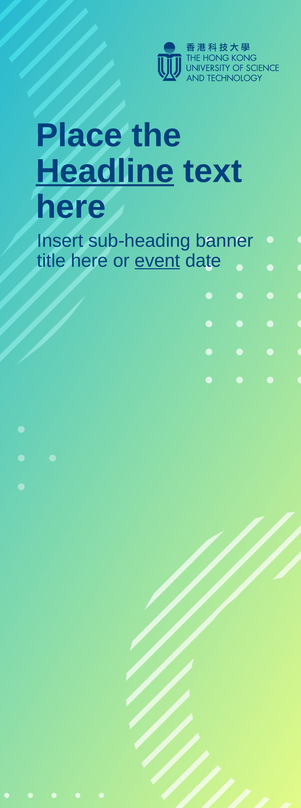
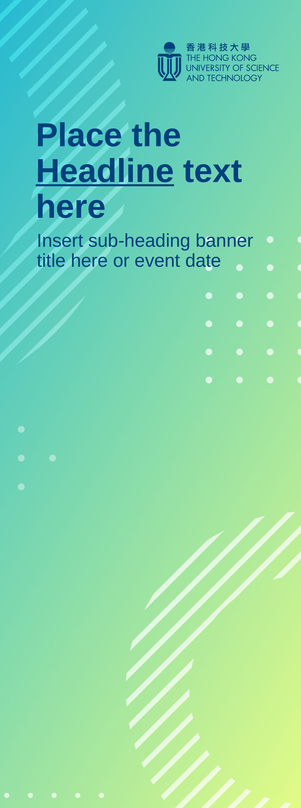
event underline: present -> none (157, 261)
